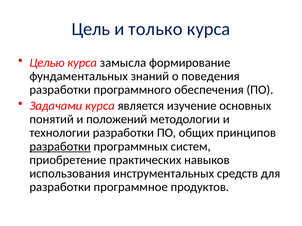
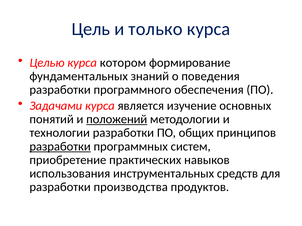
замысла: замысла -> котором (123, 63)
положений underline: none -> present (117, 120)
программное: программное -> производства (131, 188)
